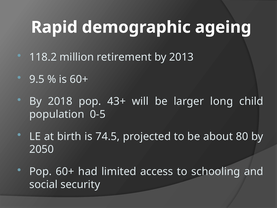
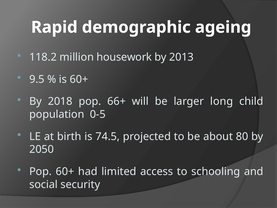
retirement: retirement -> housework (124, 57)
43+: 43+ -> 66+ (117, 101)
